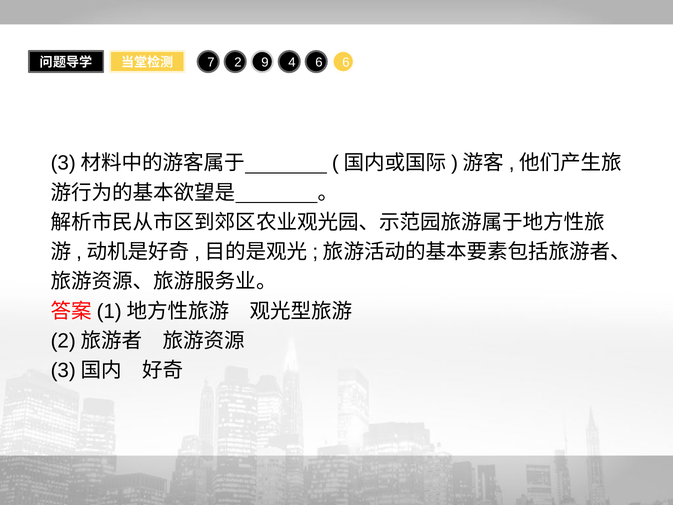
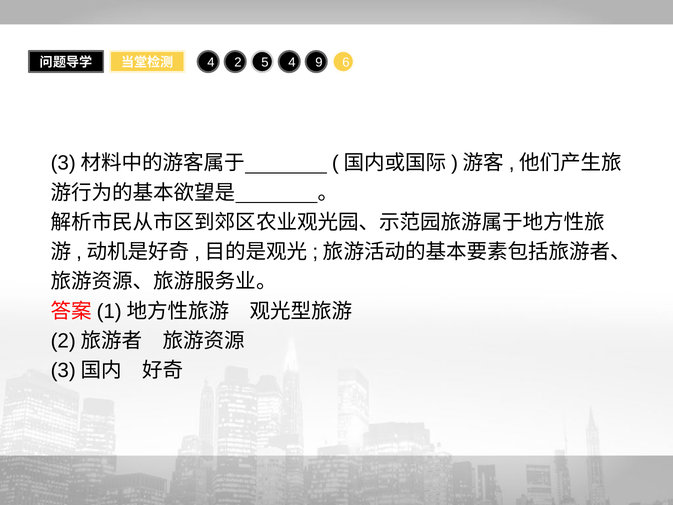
7: 7 -> 4 (211, 62)
9: 9 -> 5 (265, 62)
4 6: 6 -> 9 (319, 62)
